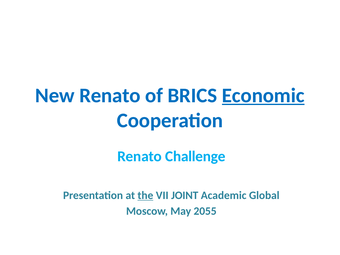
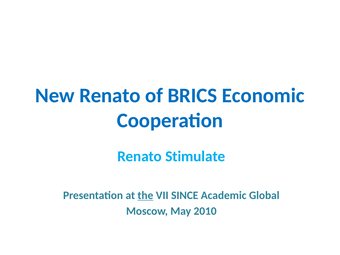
Economic underline: present -> none (263, 96)
Challenge: Challenge -> Stimulate (195, 156)
JOINT: JOINT -> SINCE (185, 195)
2055: 2055 -> 2010 (205, 211)
